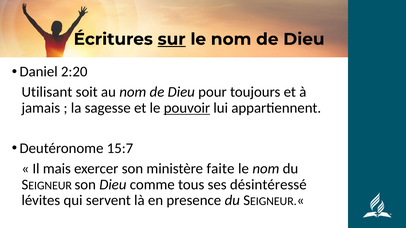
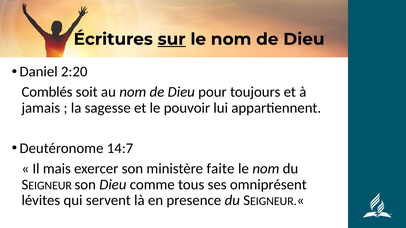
Utilisant: Utilisant -> Comblés (47, 92)
pouvoir underline: present -> none (187, 108)
15:7: 15:7 -> 14:7 (120, 149)
désintéressé: désintéressé -> omniprésent (268, 185)
